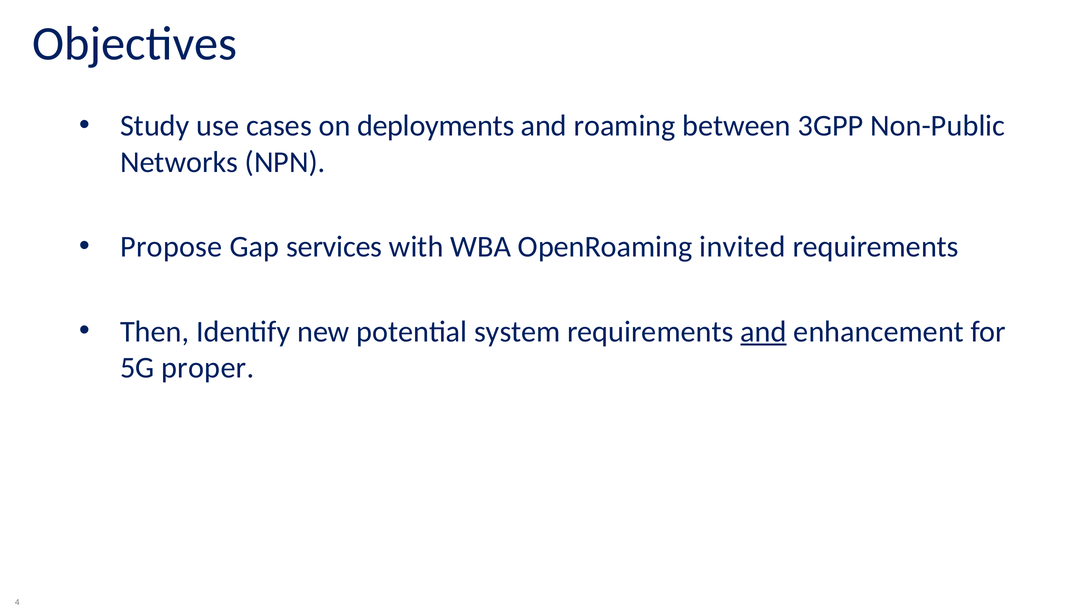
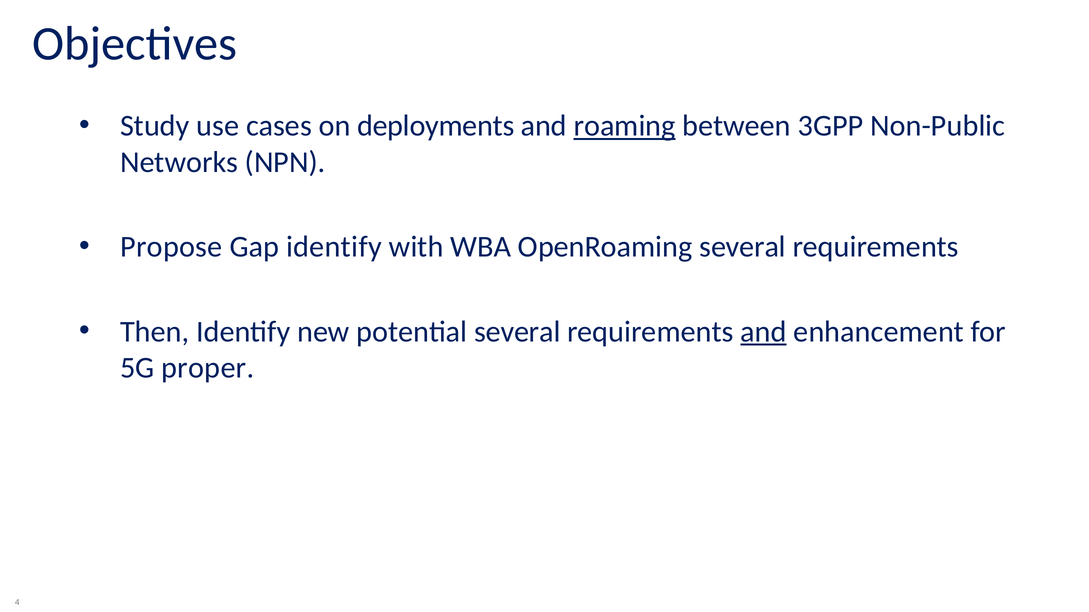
roaming underline: none -> present (625, 126)
Gap services: services -> identify (334, 247)
OpenRoaming invited: invited -> several (743, 247)
potential system: system -> several (517, 332)
